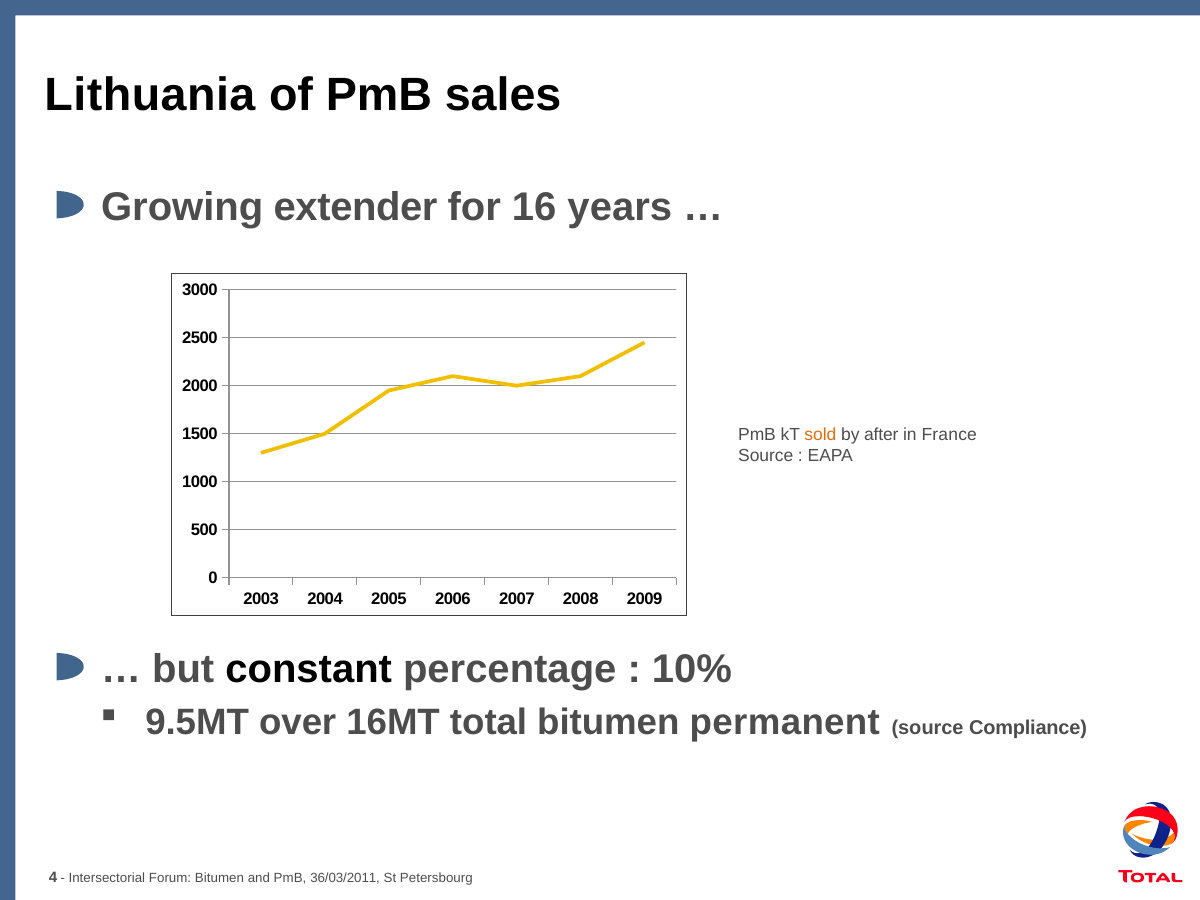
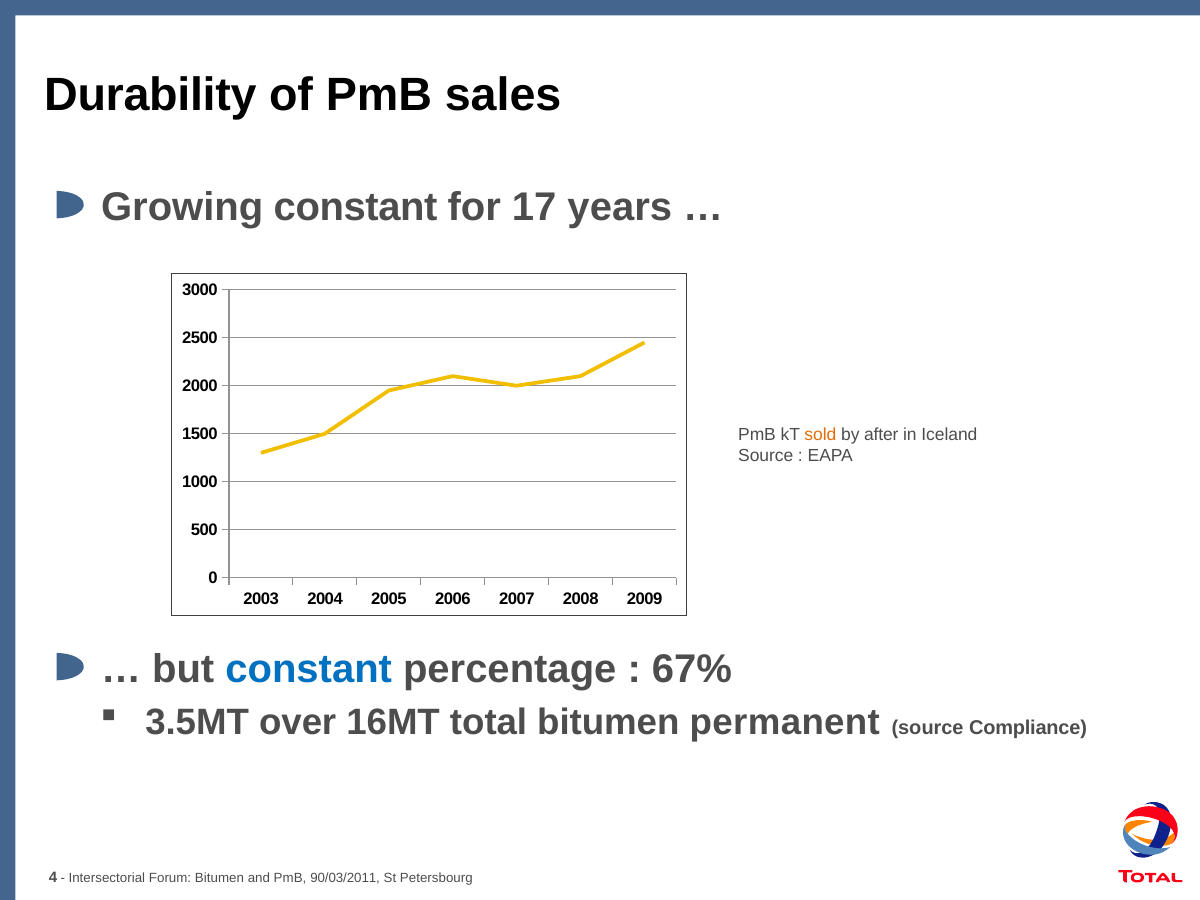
Lithuania: Lithuania -> Durability (150, 95)
Growing extender: extender -> constant (356, 207)
16: 16 -> 17 (534, 207)
France: France -> Iceland (949, 434)
constant colour: black -> blue (309, 669)
10%: 10% -> 67% (692, 669)
9.5MT: 9.5MT -> 3.5MT (197, 722)
36/03/2011: 36/03/2011 -> 90/03/2011 (345, 878)
